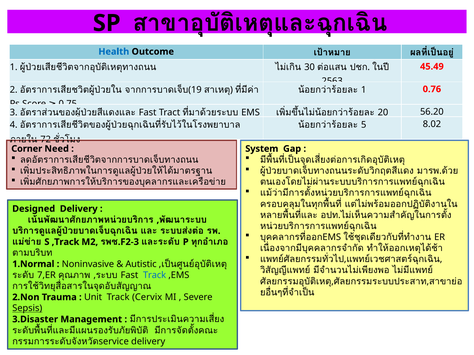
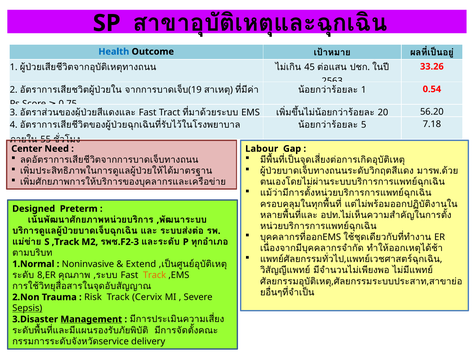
30: 30 -> 45 (310, 67)
45.49: 45.49 -> 33.26 (432, 67)
0.76: 0.76 -> 0.54 (432, 89)
8.02: 8.02 -> 7.18 (432, 124)
72: 72 -> 55 (46, 140)
Corner: Corner -> Center (27, 149)
System: System -> Labour (262, 149)
Designed Delivery: Delivery -> Preterm (79, 209)
Autistic: Autistic -> Extend (141, 264)
7,ER: 7,ER -> 8,ER (46, 275)
Track colour: blue -> orange (155, 275)
Unit: Unit -> Risk (93, 298)
Management underline: none -> present (91, 320)
